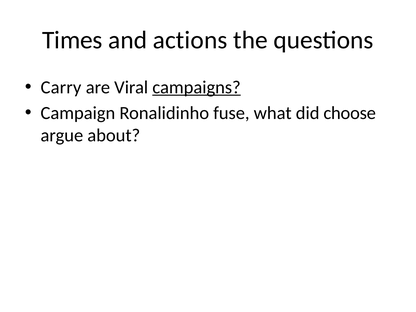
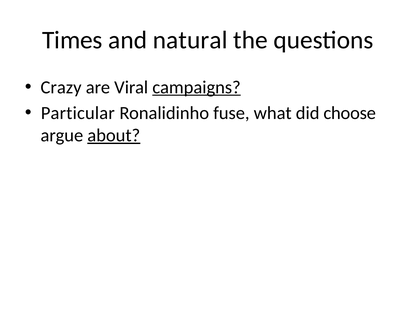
actions: actions -> natural (190, 40)
Carry: Carry -> Crazy (61, 87)
Campaign: Campaign -> Particular (78, 113)
about underline: none -> present (114, 135)
